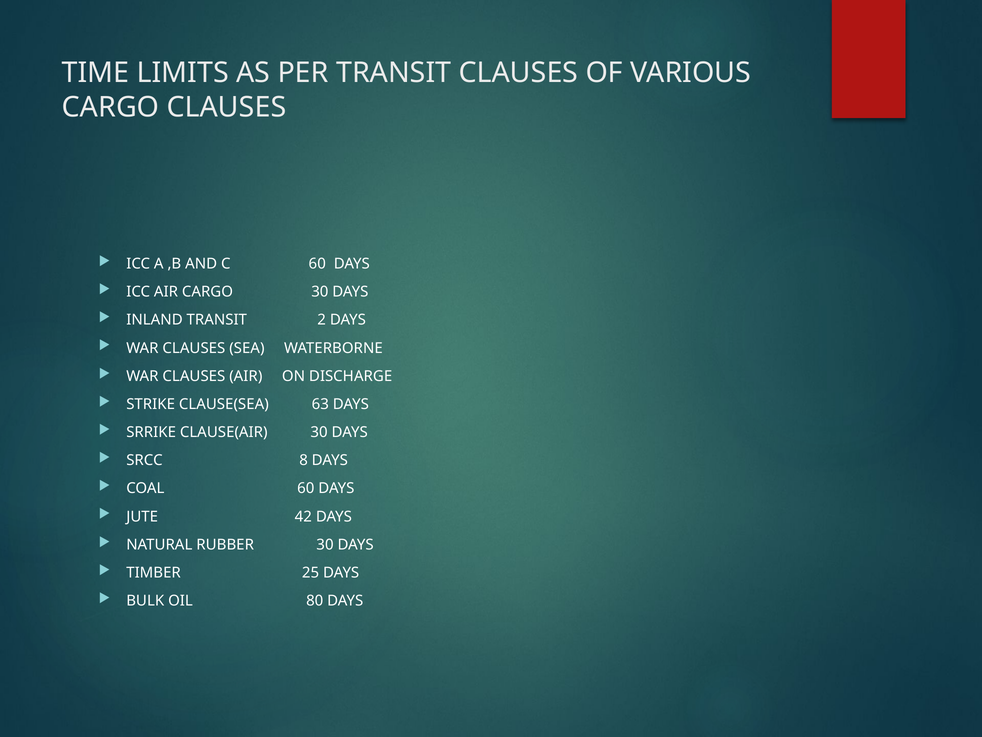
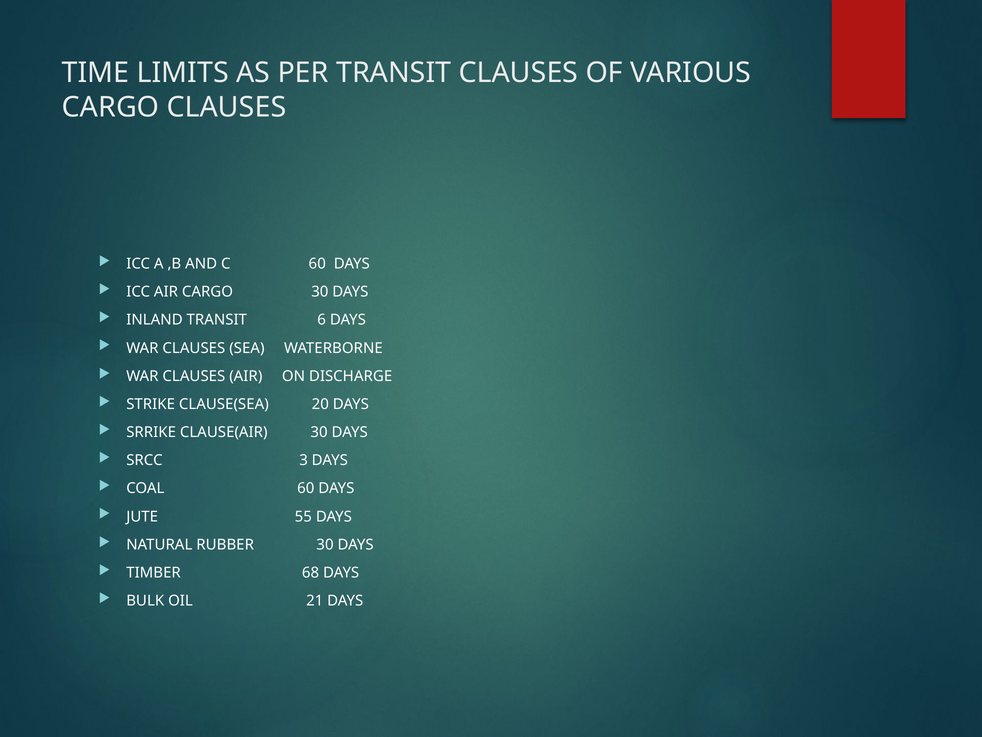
2: 2 -> 6 (322, 320)
63: 63 -> 20 (320, 404)
8: 8 -> 3 (304, 460)
42: 42 -> 55 (303, 516)
25: 25 -> 68 (311, 572)
80: 80 -> 21 (315, 600)
